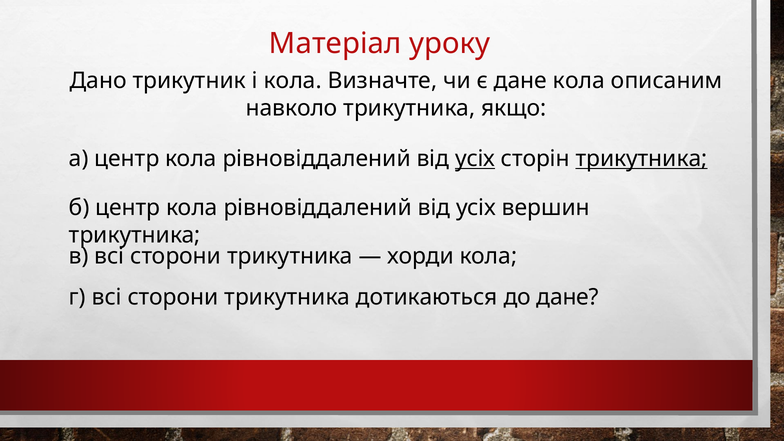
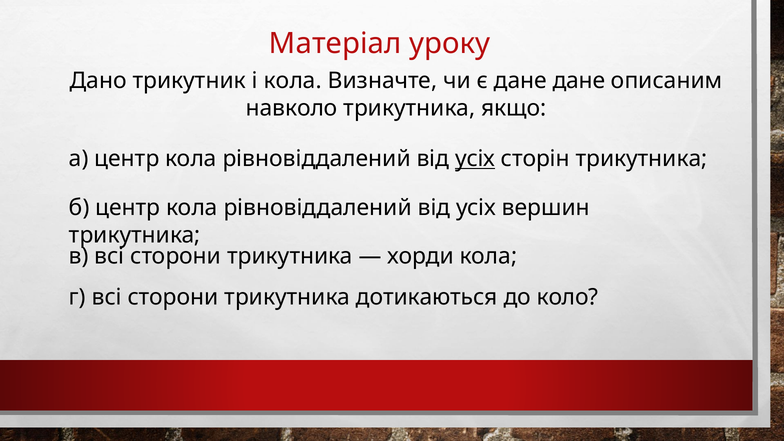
дане кола: кола -> дане (579, 81)
трикутника underline: present -> none (642, 159)
до дане: дане -> коло (568, 297)
